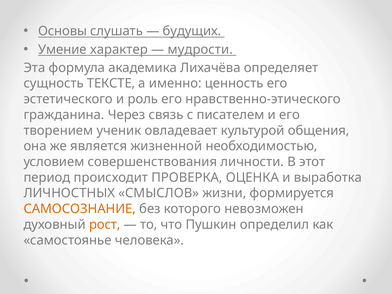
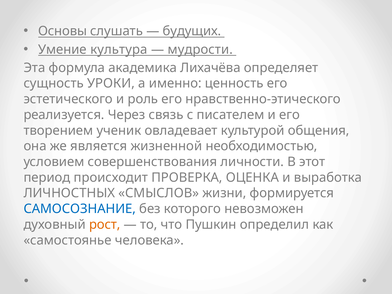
характер: характер -> культура (119, 49)
ТЕКСТЕ: ТЕКСТЕ -> УРОКИ (111, 83)
гражданина: гражданина -> реализуется (64, 115)
САМОСОЗНАНИЕ colour: orange -> blue (80, 209)
